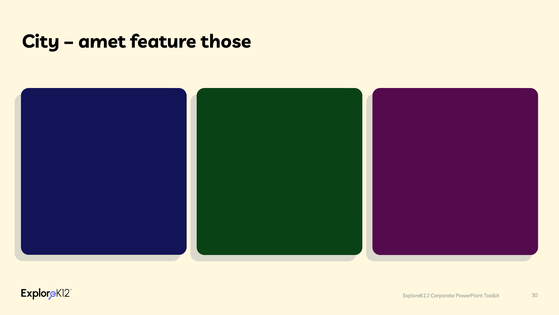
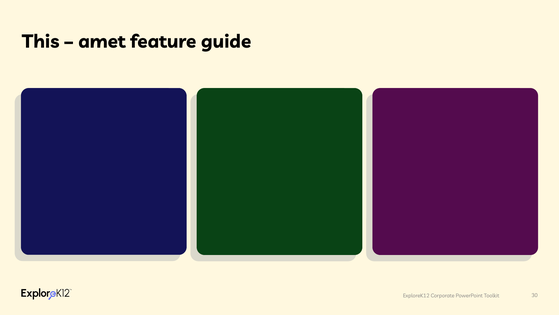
City: City -> This (41, 42)
those: those -> guide (226, 42)
